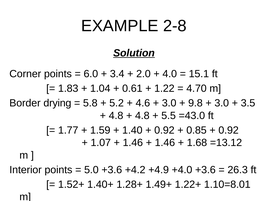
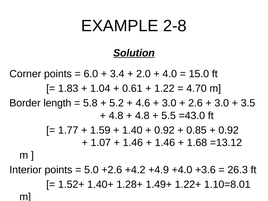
15.1: 15.1 -> 15.0 (199, 74)
drying: drying -> length (57, 103)
9.8: 9.8 -> 2.6 (195, 103)
5.0 +3.6: +3.6 -> +2.6 (112, 170)
